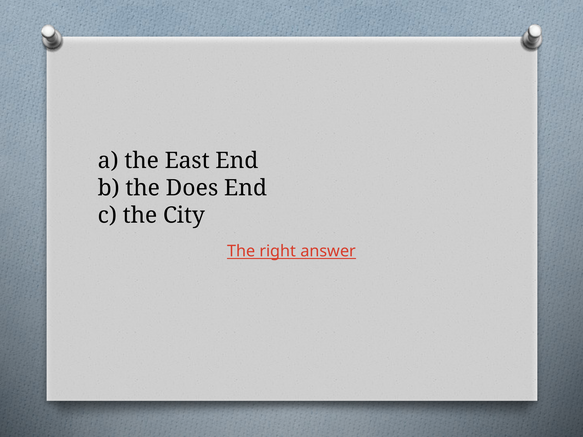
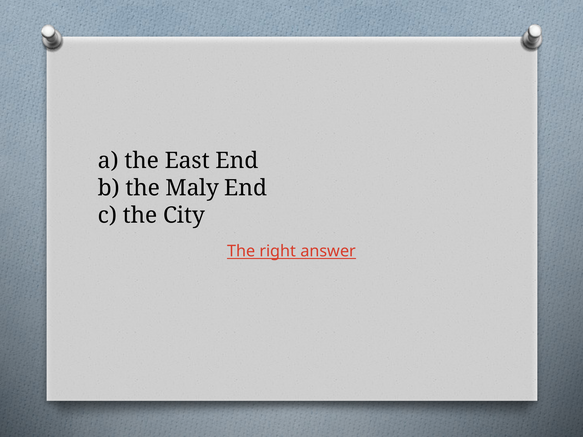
Does: Does -> Maly (192, 188)
